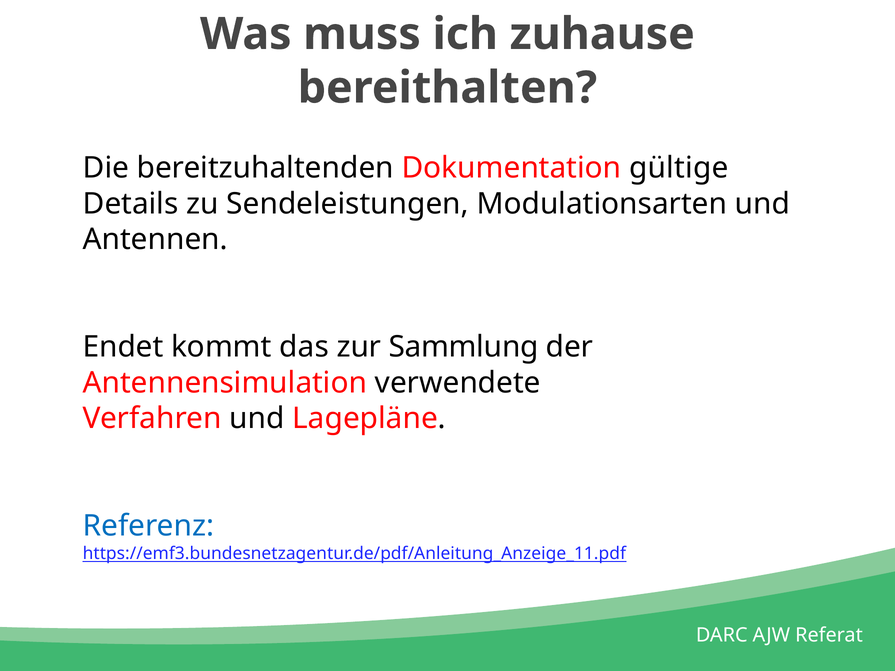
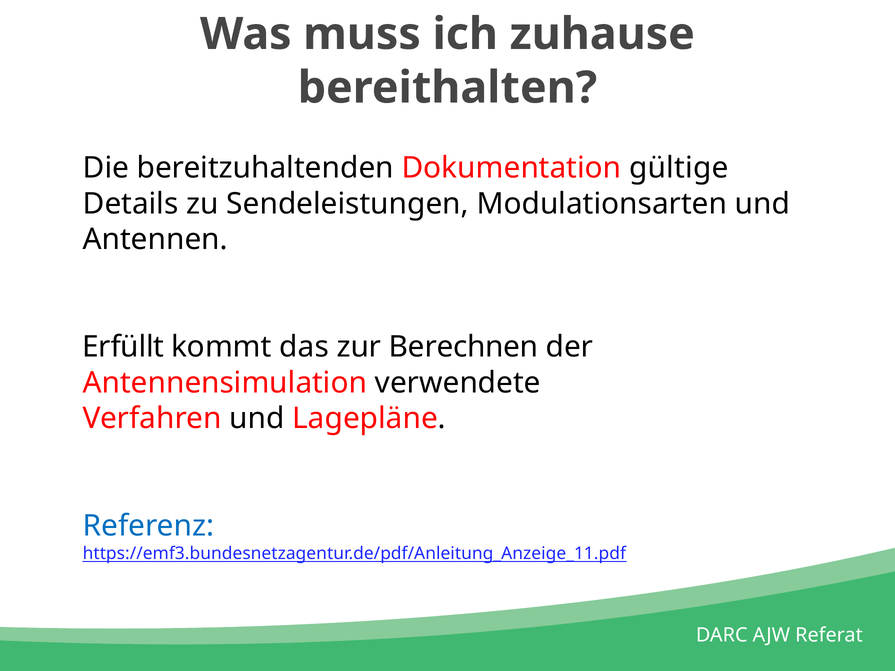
Endet: Endet -> Erfüllt (123, 347)
Sammlung: Sammlung -> Berechnen (464, 347)
